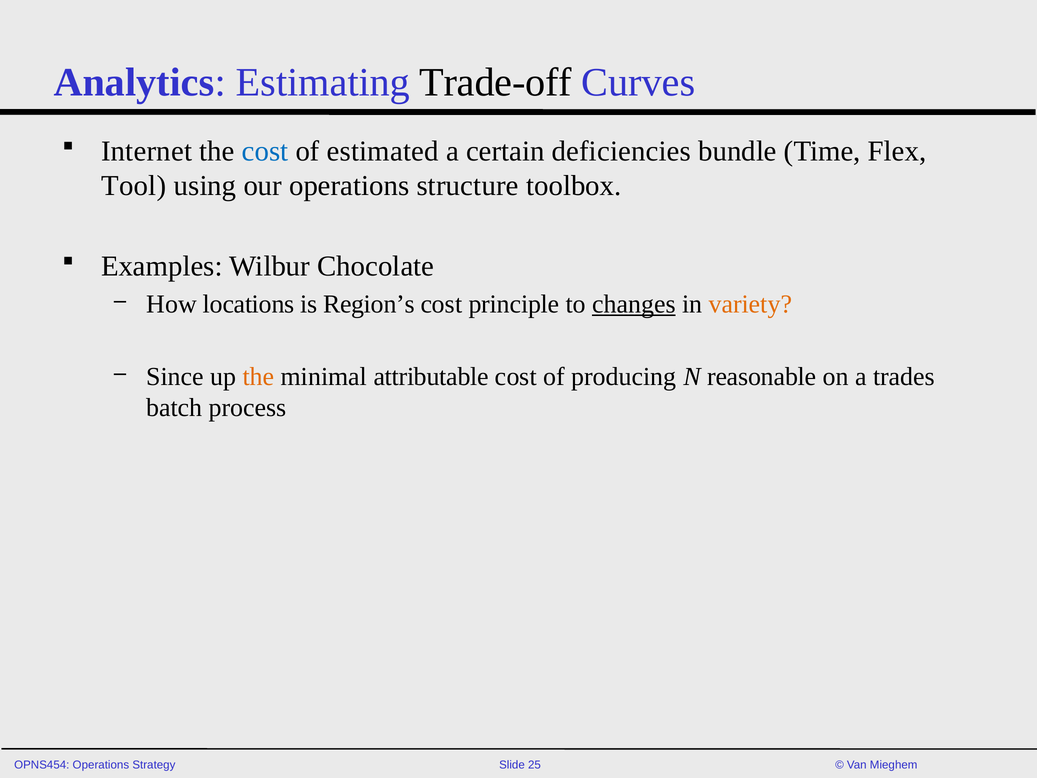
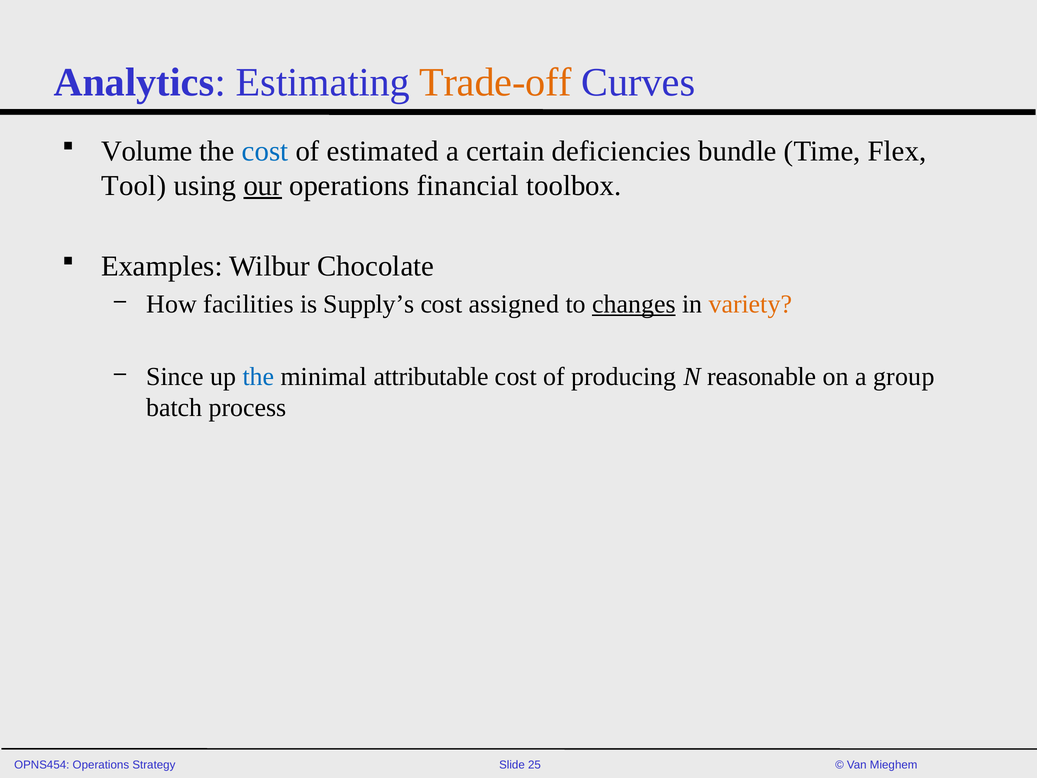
Trade-off colour: black -> orange (496, 83)
Internet: Internet -> Volume (147, 151)
our underline: none -> present (263, 186)
structure: structure -> financial (468, 186)
locations: locations -> facilities (248, 304)
Region’s: Region’s -> Supply’s (369, 304)
principle: principle -> assigned (514, 304)
the colour: orange -> blue (259, 377)
trades: trades -> group (904, 377)
